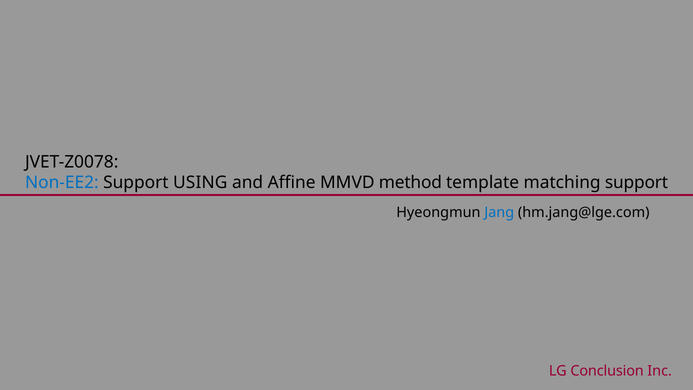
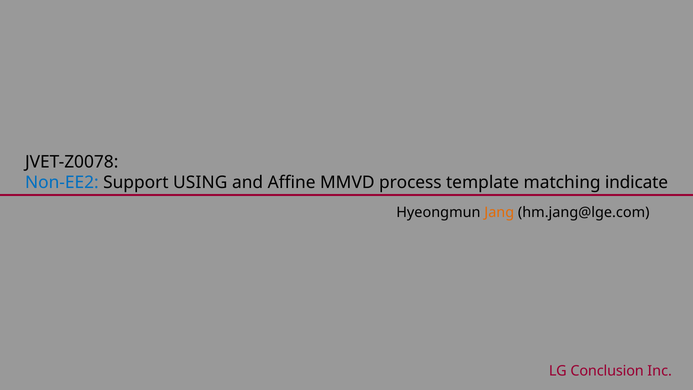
method: method -> process (410, 183)
matching support: support -> indicate (636, 183)
Jang colour: blue -> orange (499, 213)
